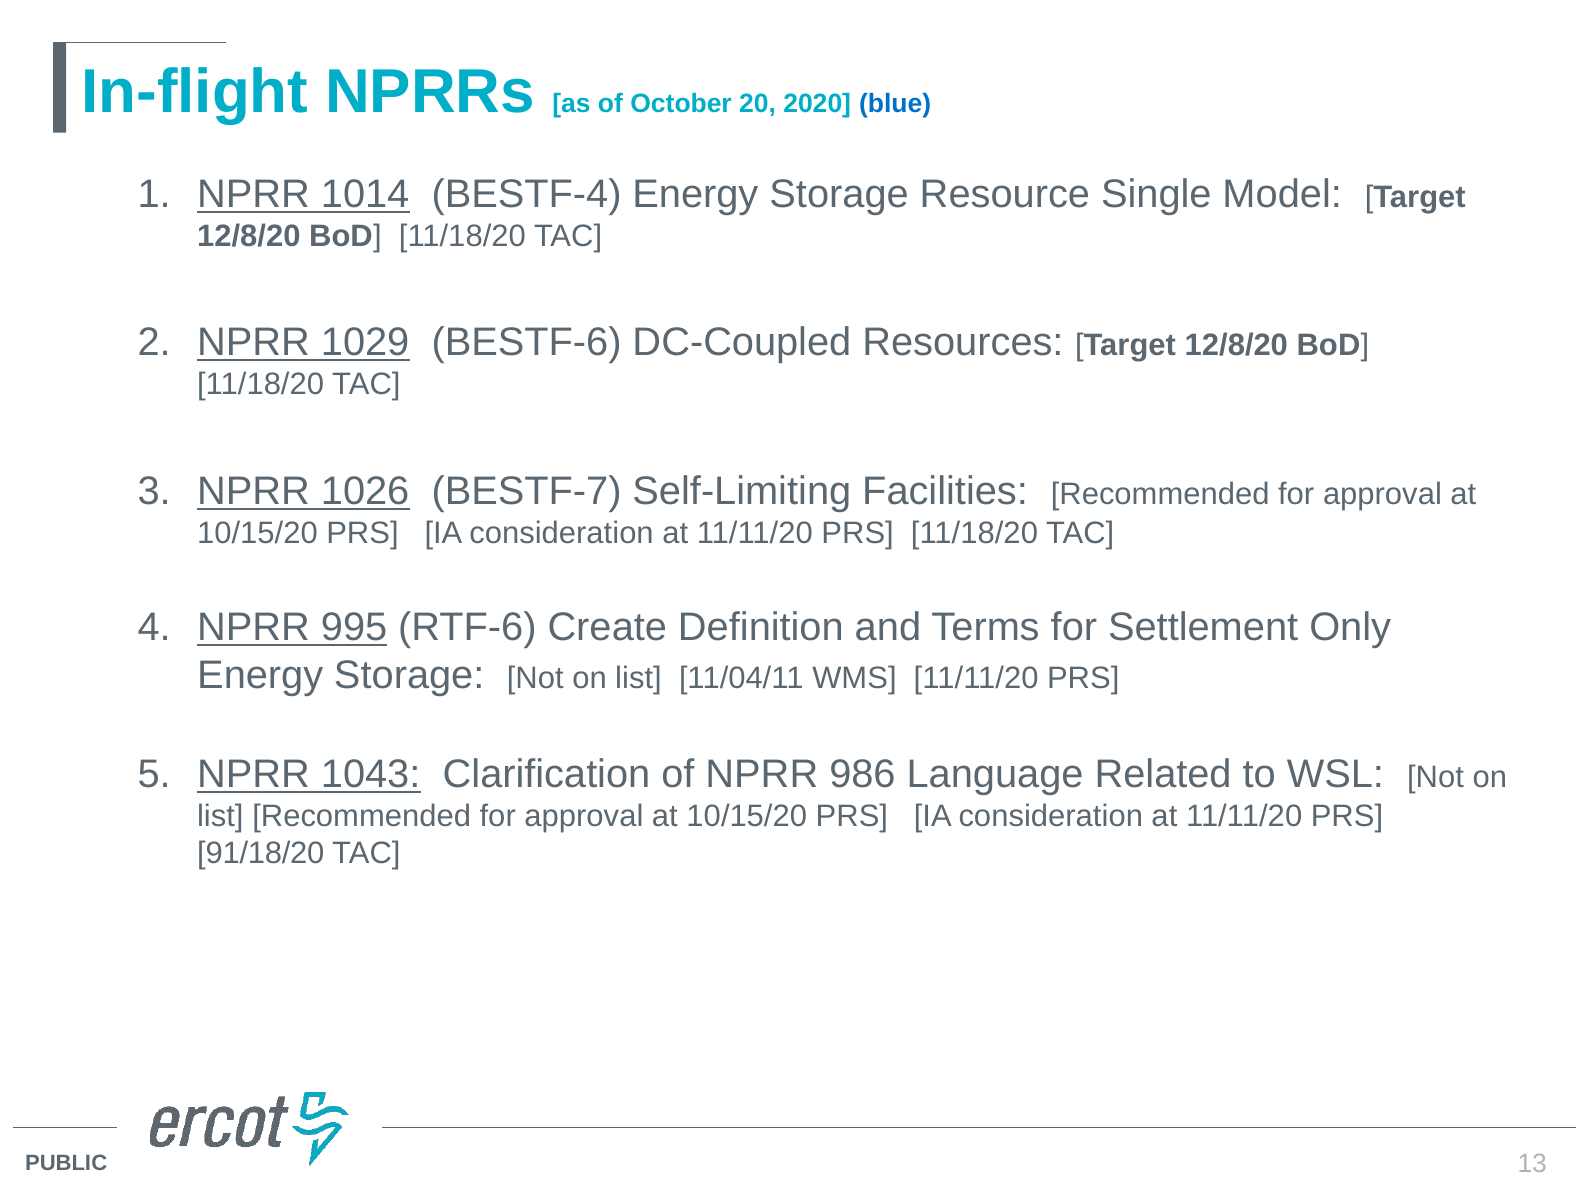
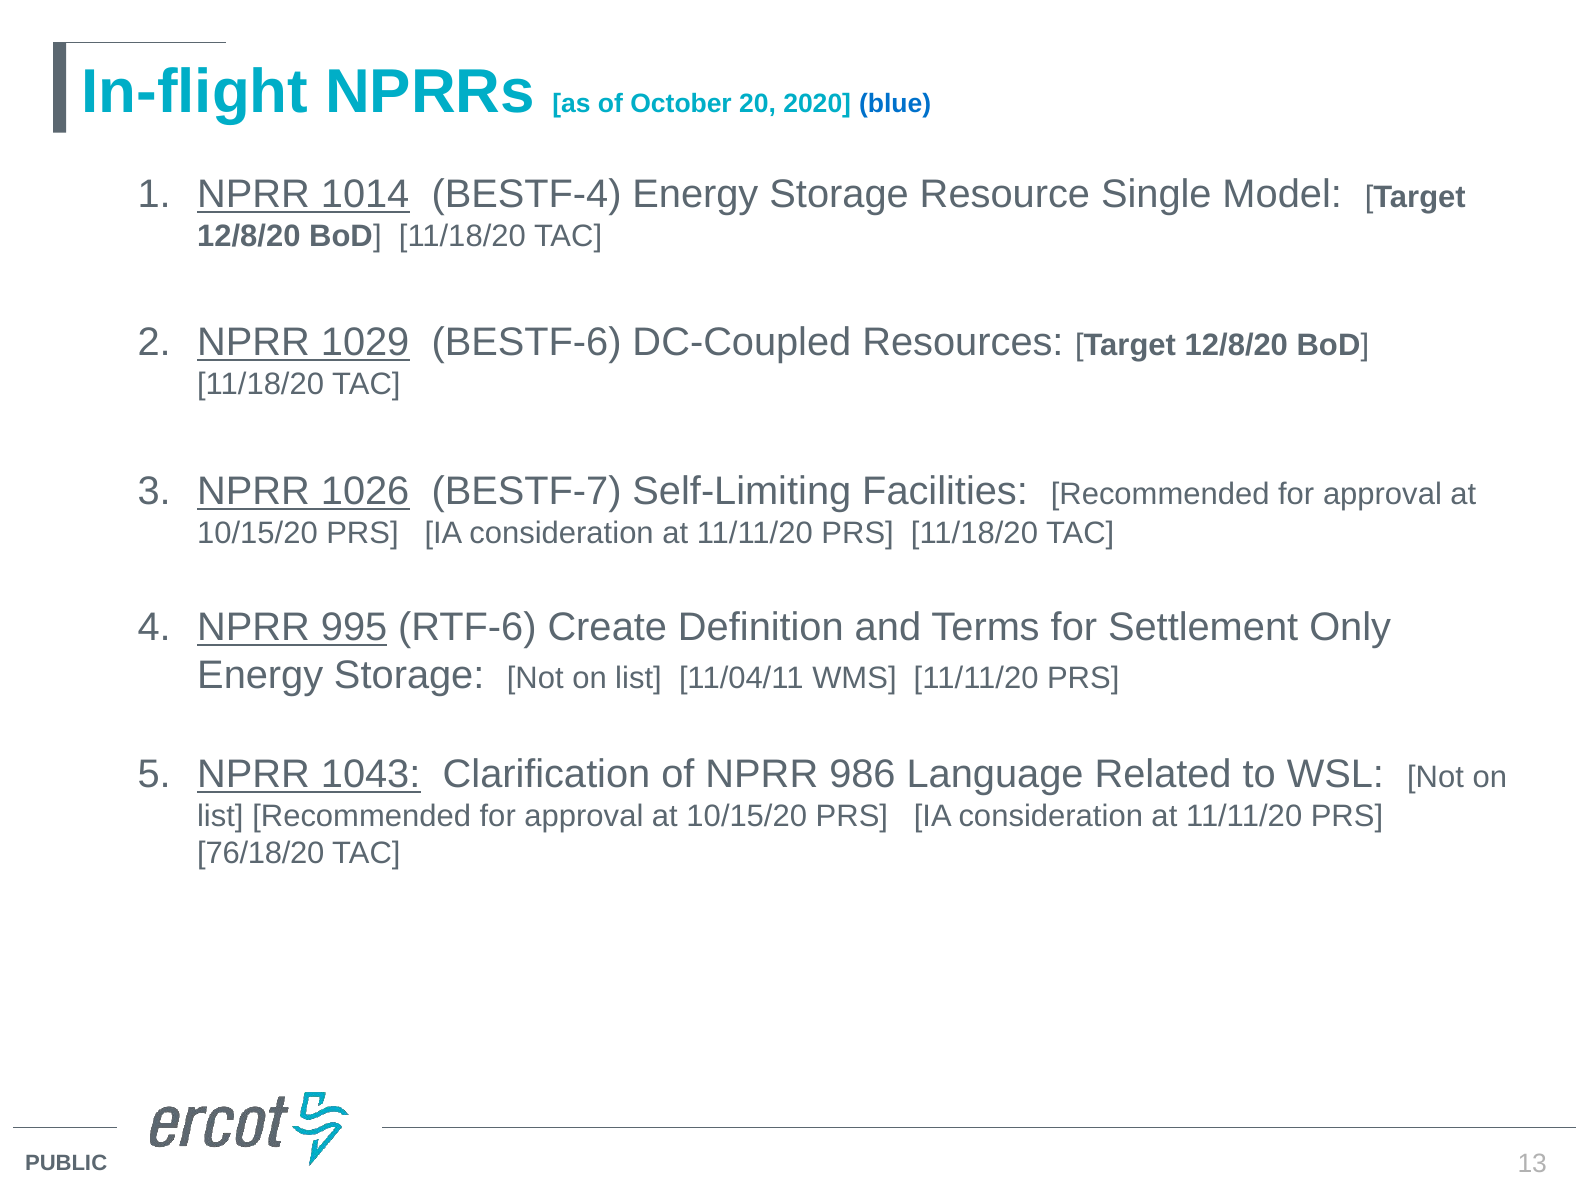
91/18/20: 91/18/20 -> 76/18/20 (261, 854)
